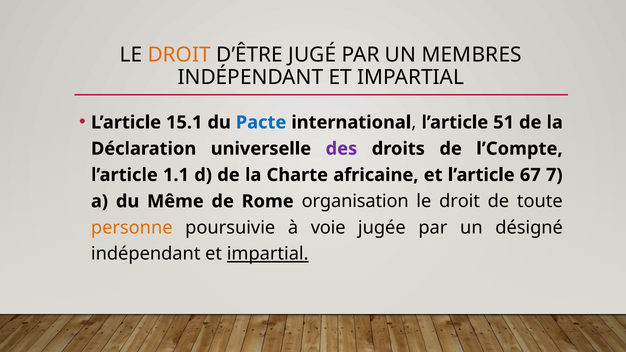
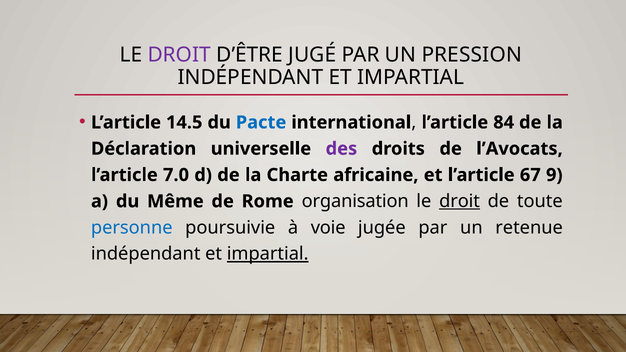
DROIT colour: orange -> purple (179, 55)
MEMBRES: MEMBRES -> PRESSION (472, 55)
15.1: 15.1 -> 14.5 (184, 122)
51: 51 -> 84 (504, 122)
l’Compte: l’Compte -> l’Avocats (520, 149)
1.1: 1.1 -> 7.0 (176, 175)
7: 7 -> 9 (554, 175)
droit underline: none -> present (460, 201)
personne colour: orange -> blue (132, 228)
désigné: désigné -> retenue (529, 228)
